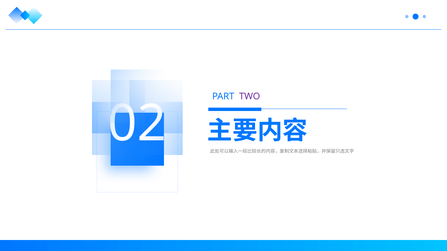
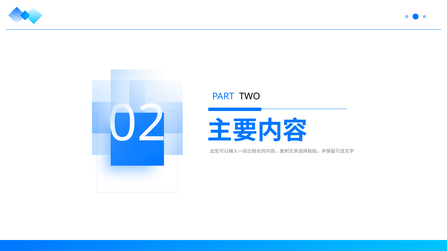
TWO colour: purple -> black (250, 96)
